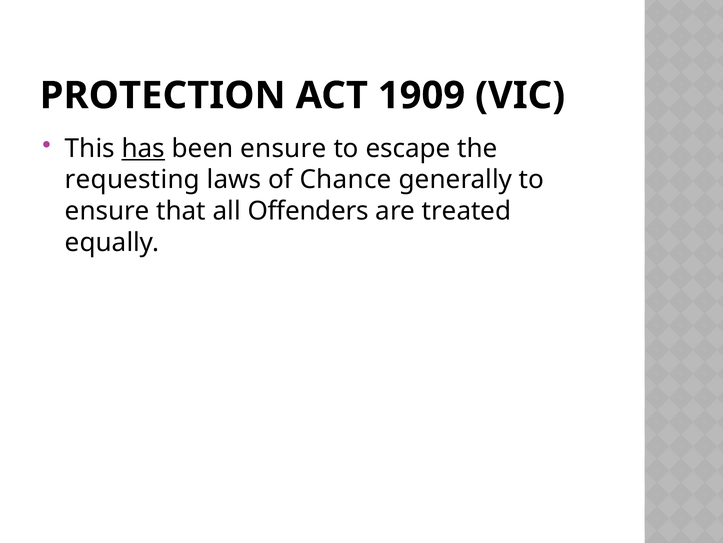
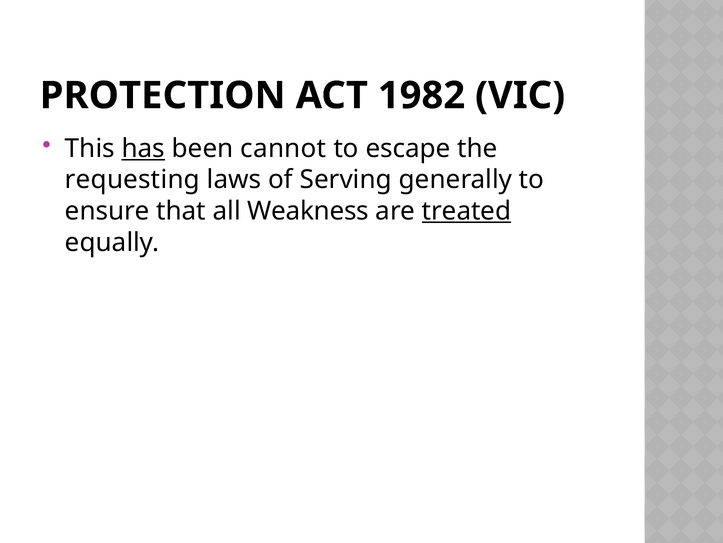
1909: 1909 -> 1982 (421, 95)
been ensure: ensure -> cannot (283, 148)
Chance: Chance -> Serving (346, 180)
Offenders: Offenders -> Weakness (308, 211)
treated underline: none -> present (466, 211)
